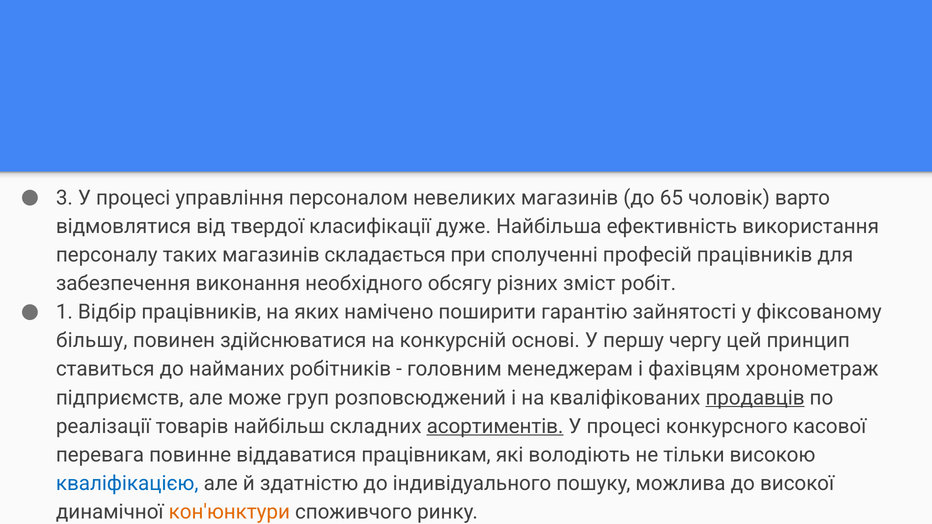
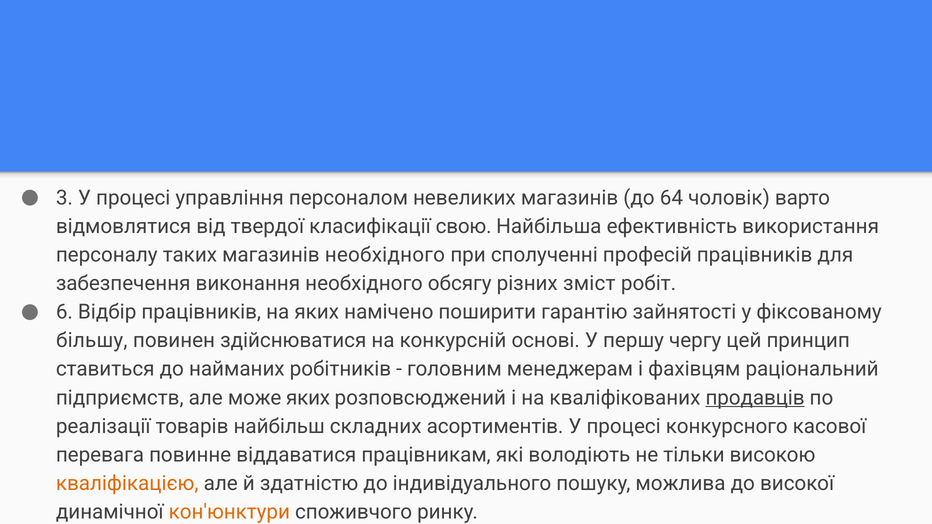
65: 65 -> 64 (671, 198)
дуже: дуже -> свою (464, 227)
магазинів складається: складається -> необхідного (385, 255)
1: 1 -> 6 (64, 312)
хронометраж: хронометраж -> раціональний (812, 369)
може груп: груп -> яких (308, 398)
асортиментів underline: present -> none (495, 426)
кваліфікацією colour: blue -> orange (127, 484)
